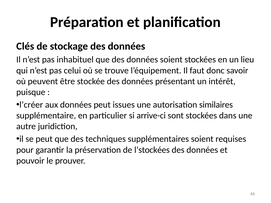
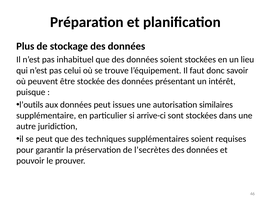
Clés: Clés -> Plus (25, 46)
l’créer: l’créer -> l’outils (31, 105)
l’stockées: l’stockées -> l’secrètes (152, 150)
